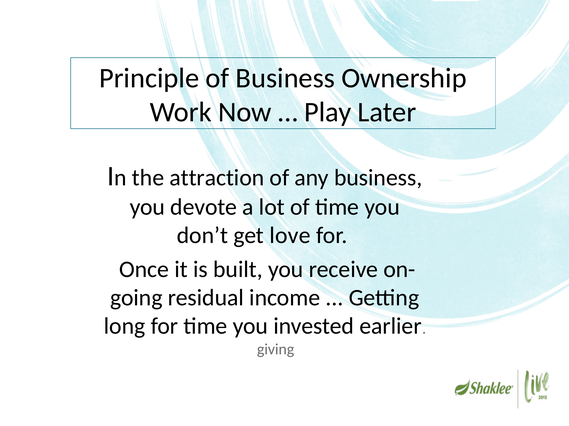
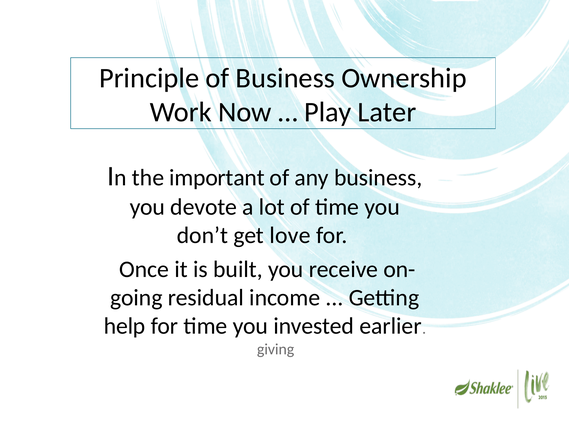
attraction: attraction -> important (217, 178)
long: long -> help (125, 327)
